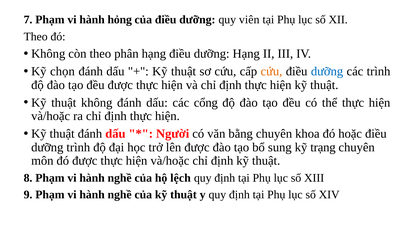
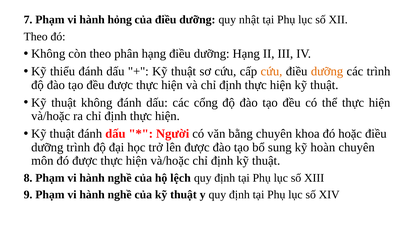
viên: viên -> nhật (249, 20)
chọn: chọn -> thiểu (63, 72)
dưỡng colour: blue -> orange (327, 72)
trạng: trạng -> hoàn (323, 148)
